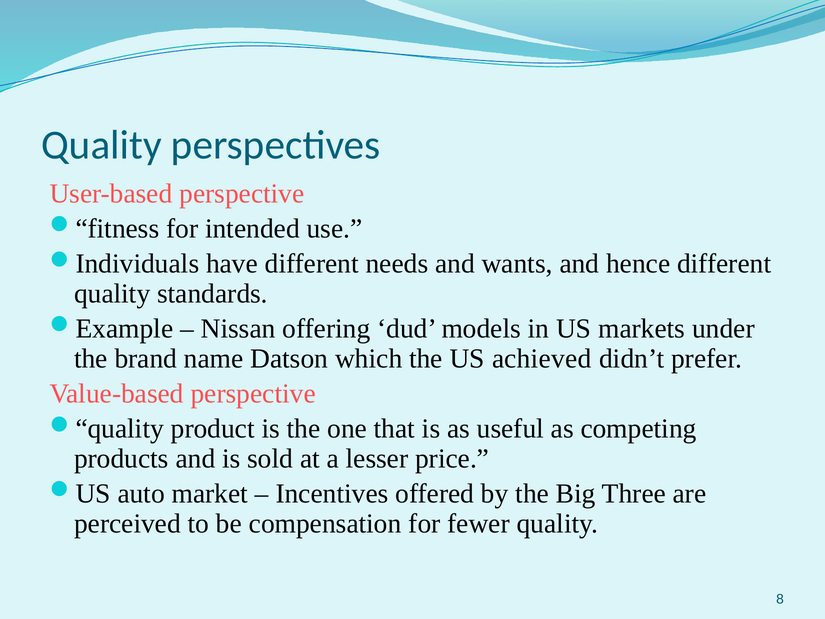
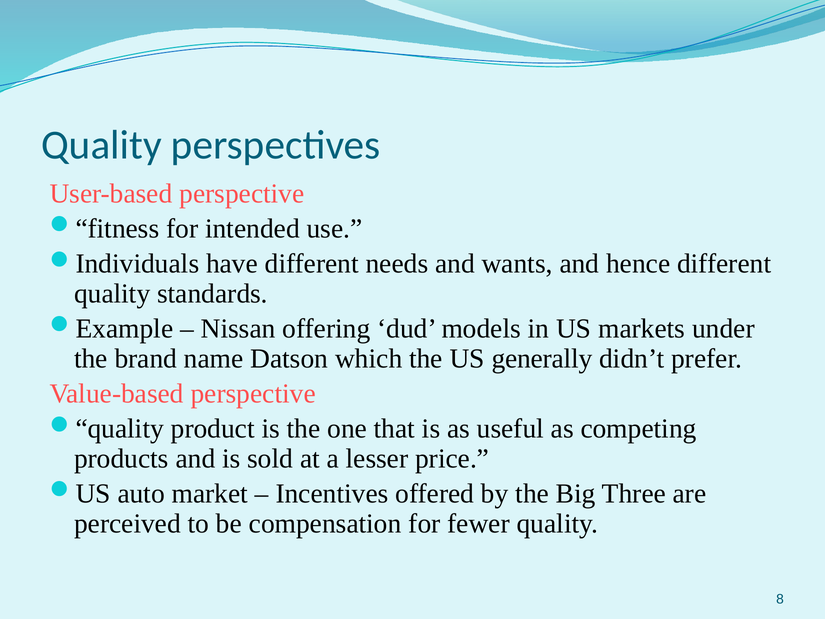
achieved: achieved -> generally (542, 358)
